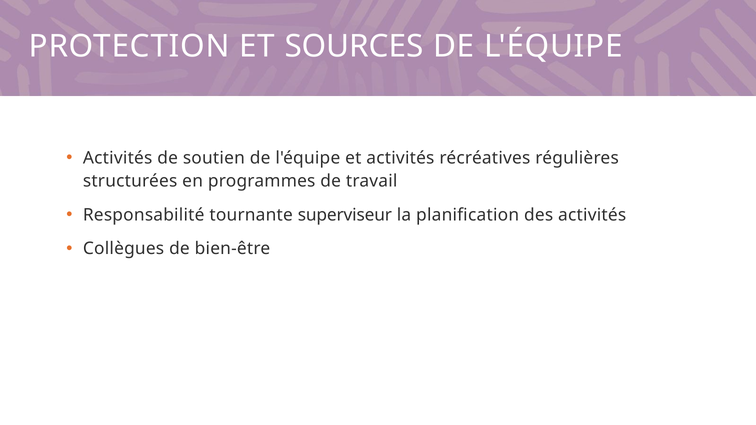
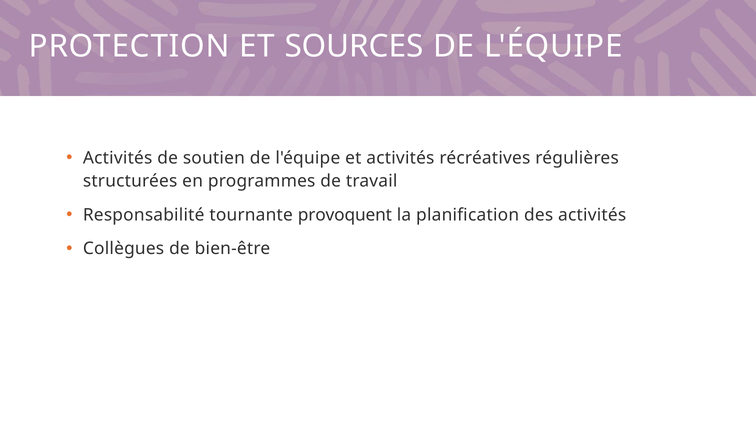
superviseur: superviseur -> provoquent (345, 215)
